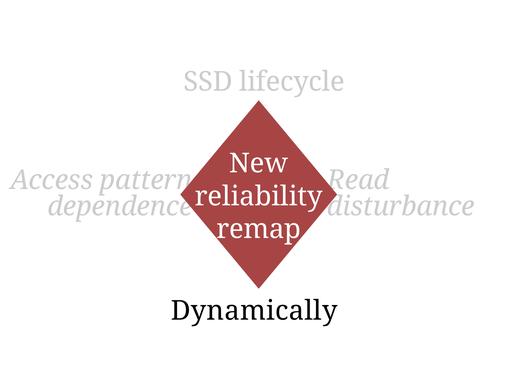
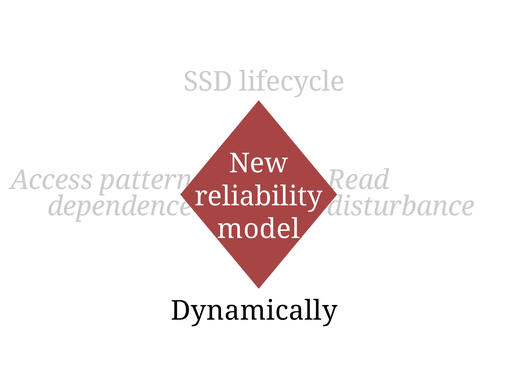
remap: remap -> model (259, 229)
